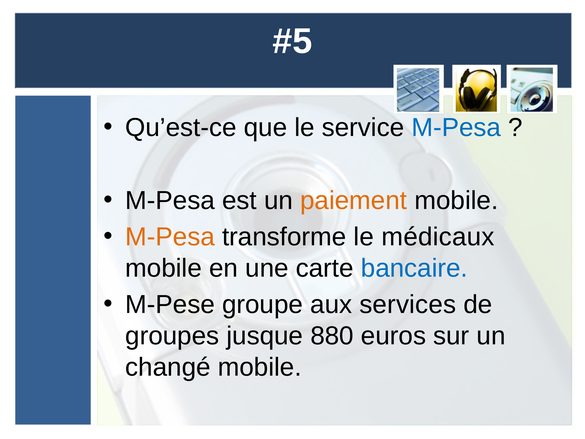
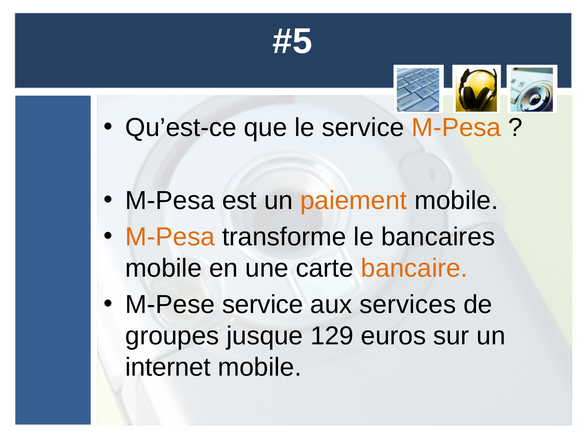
M-Pesa colour: blue -> orange (456, 128)
médicaux: médicaux -> bancaires (438, 237)
bancaire colour: blue -> orange (414, 268)
M-Pese groupe: groupe -> service (263, 304)
880: 880 -> 129 (332, 336)
changé: changé -> internet (168, 367)
